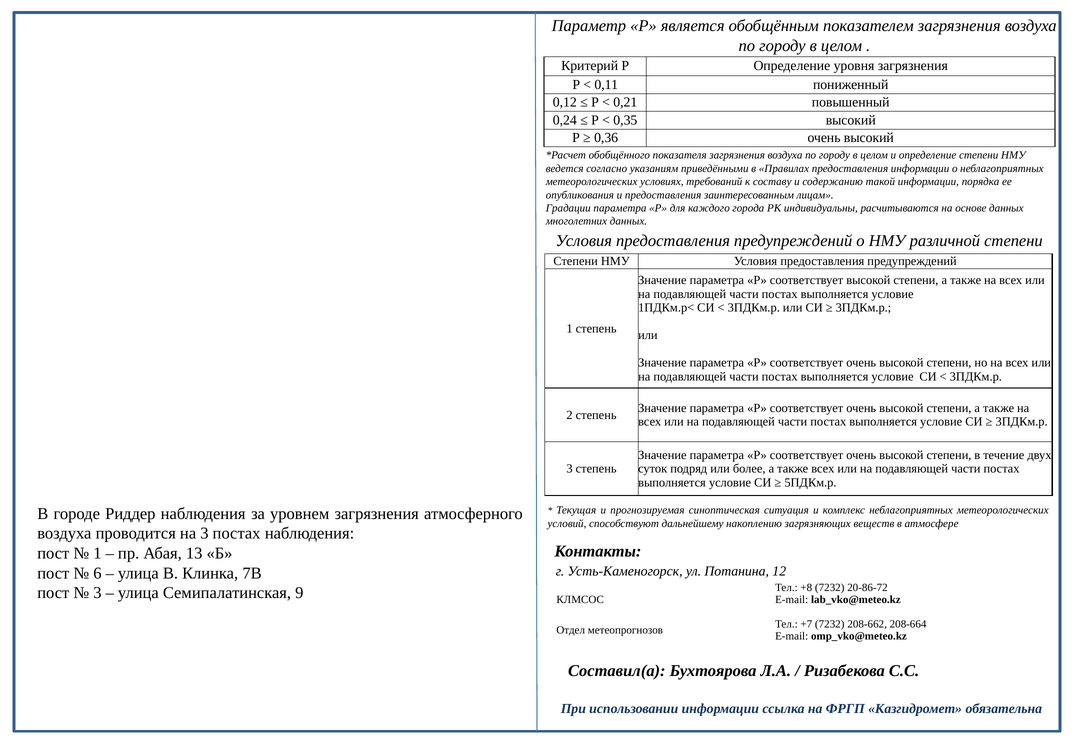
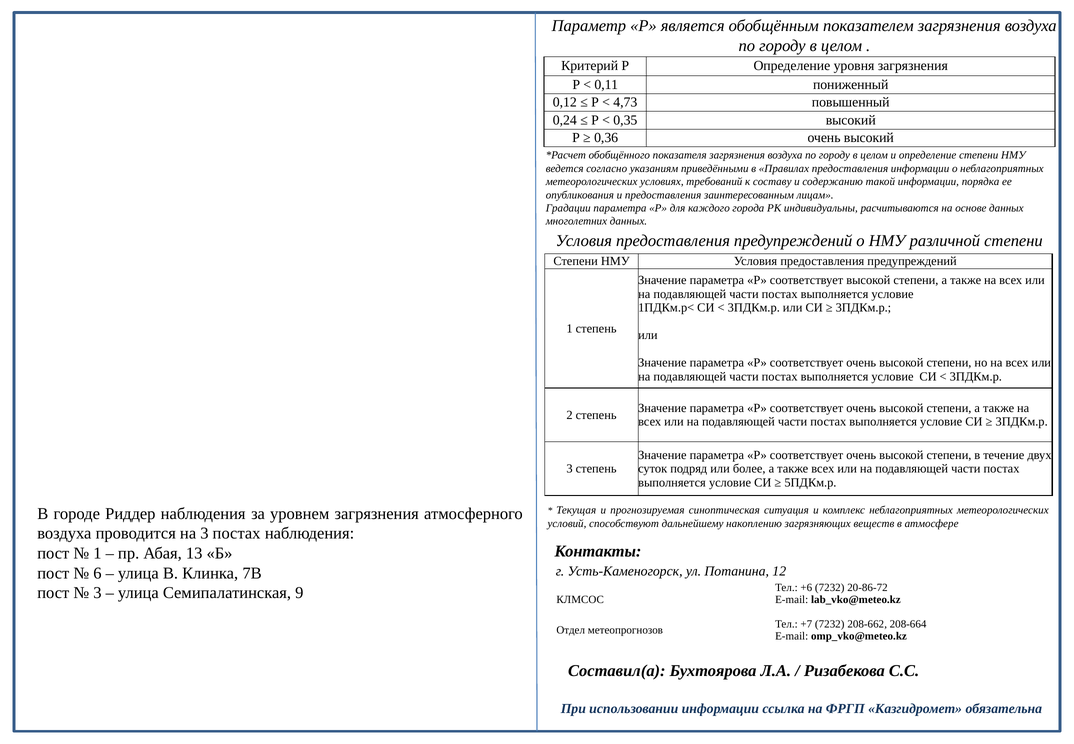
0,21: 0,21 -> 4,73 (625, 102)
+8: +8 -> +6 (806, 587)
